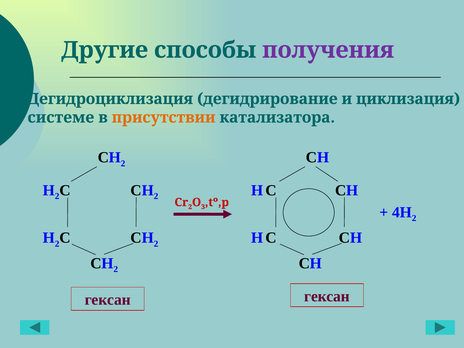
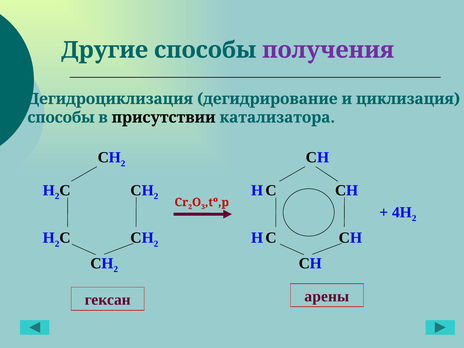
системе: системе -> способы (61, 117)
присутствии colour: orange -> black (164, 117)
гексан: гексан -> арены (327, 296)
